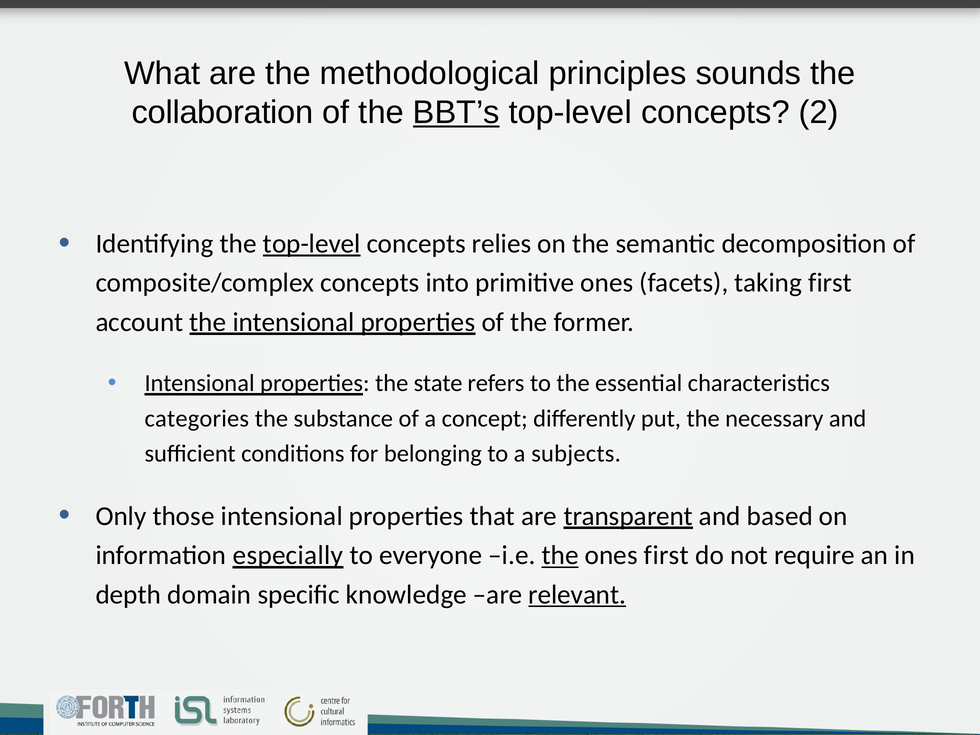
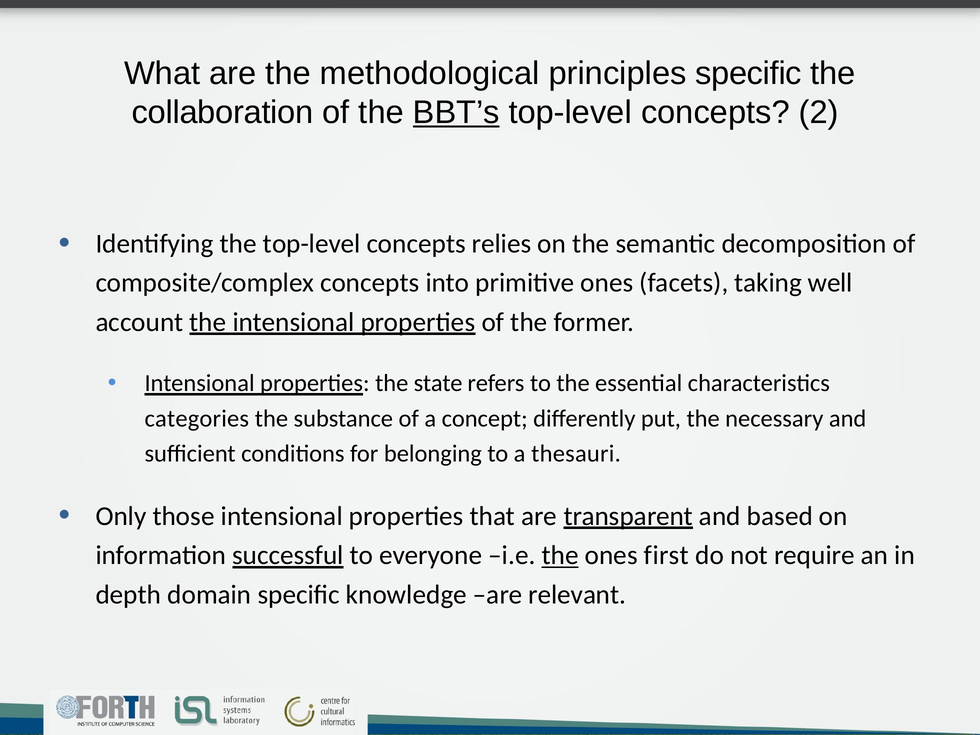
principles sounds: sounds -> specific (749, 73)
top-level underline: present -> none (312, 244)
taking first: first -> well (830, 283)
subjects: subjects -> thesauri (576, 454)
especially: especially -> successful (288, 555)
relevant underline: present -> none (577, 595)
